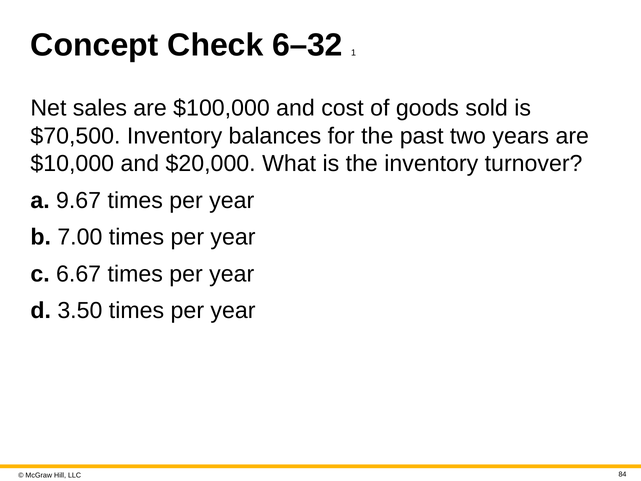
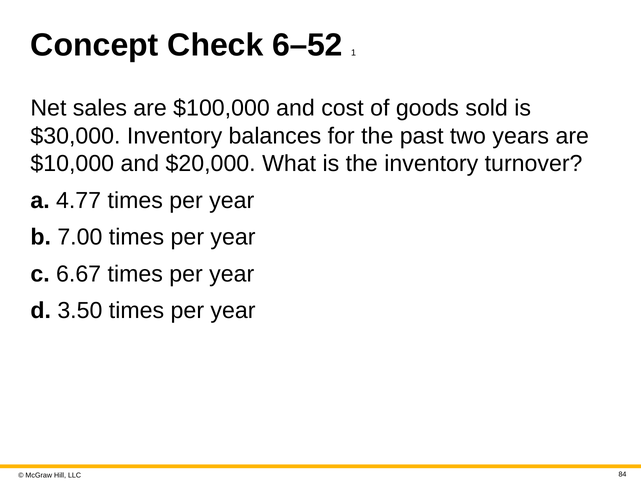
6–32: 6–32 -> 6–52 (307, 45)
$70,500: $70,500 -> $30,000 (75, 136)
9.67: 9.67 -> 4.77 (79, 200)
